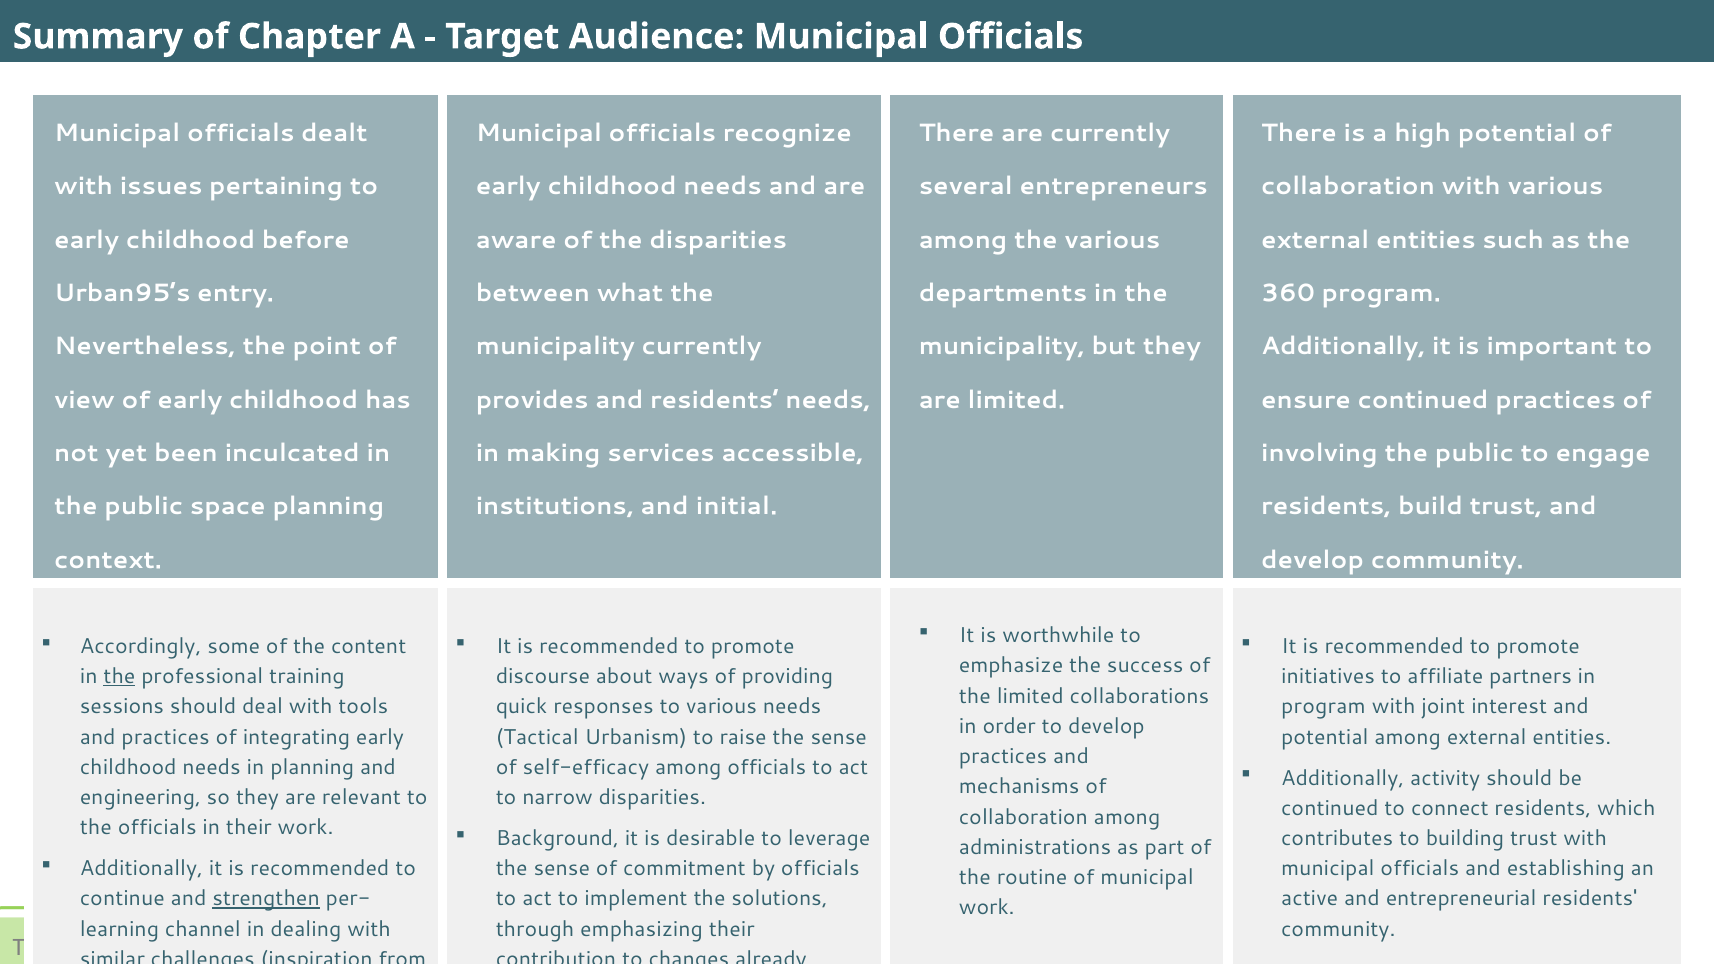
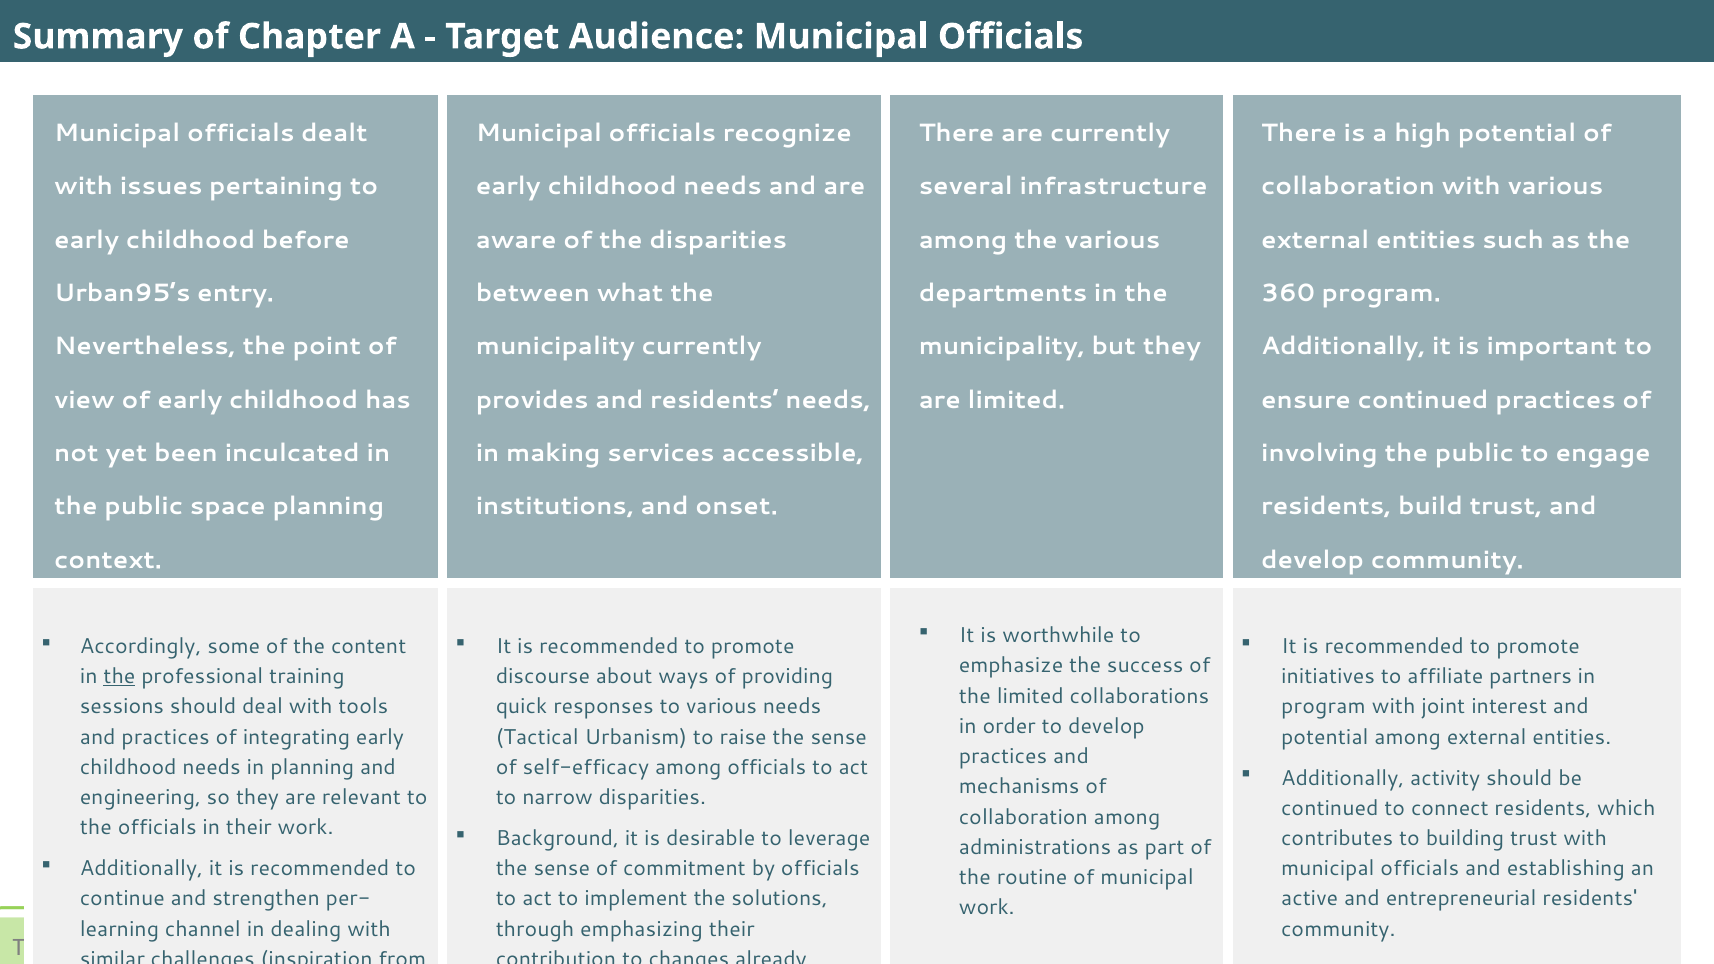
entrepreneurs: entrepreneurs -> infrastructure (1114, 187)
initial: initial -> onset (737, 507)
strengthen underline: present -> none (266, 899)
